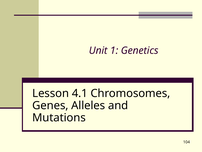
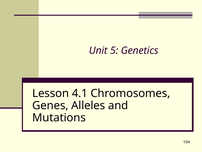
1: 1 -> 5 (114, 50)
